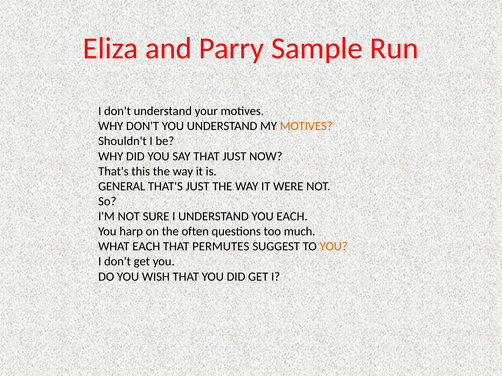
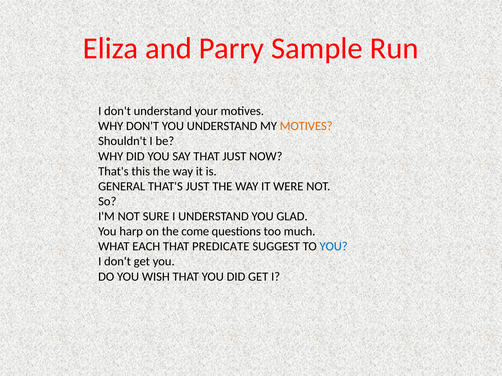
YOU EACH: EACH -> GLAD (292, 217)
often: often -> come (195, 232)
PERMUTES: PERMUTES -> PREDICATE (221, 247)
YOU colour: orange -> blue (334, 247)
